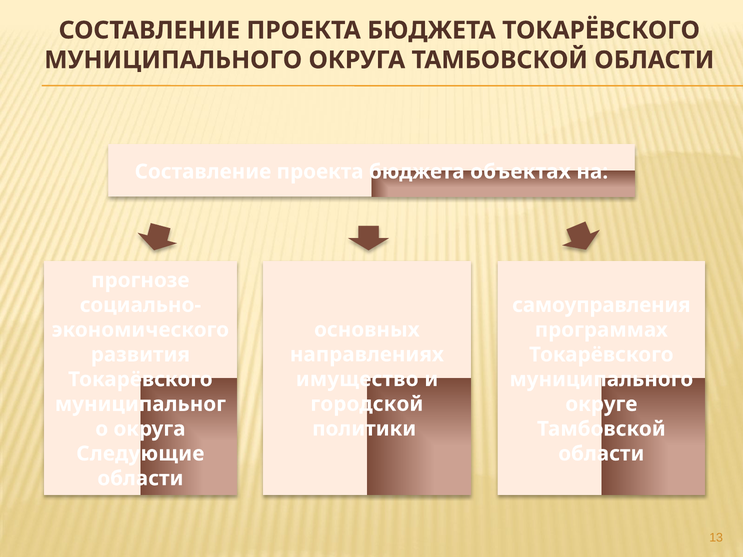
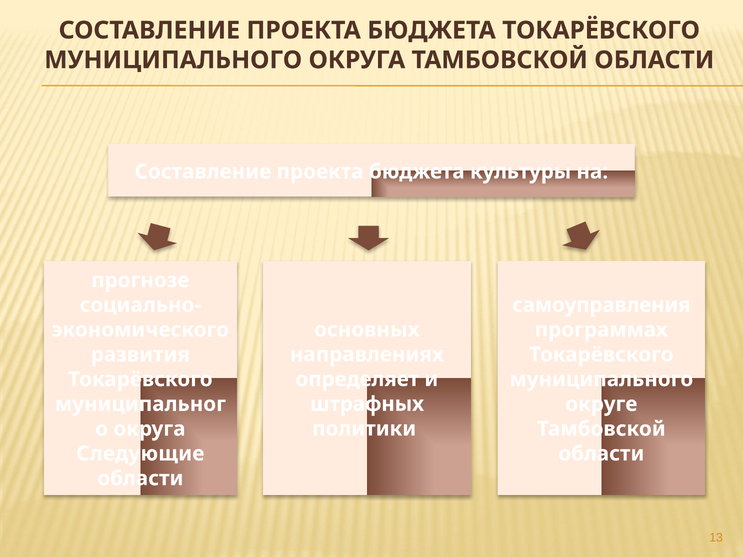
объектах: объектах -> культуры (521, 172)
имущество: имущество -> определяет (357, 379)
городской: городской -> штрафных (367, 404)
